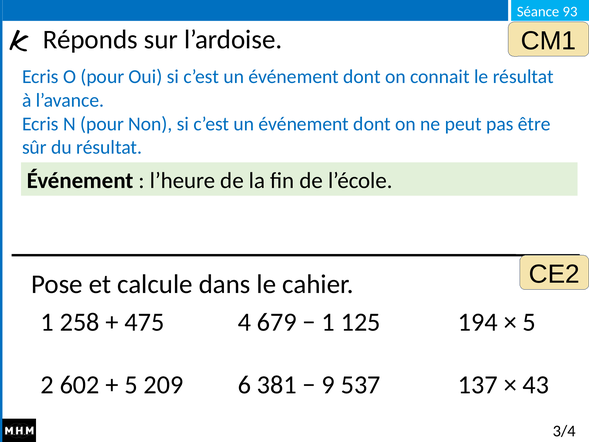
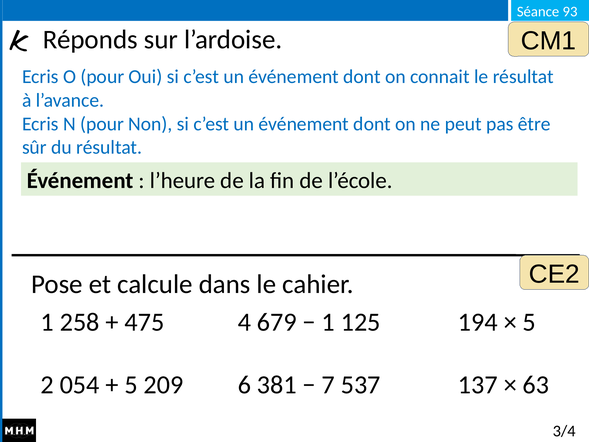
602: 602 -> 054 (80, 385)
9: 9 -> 7 (328, 385)
43: 43 -> 63 (536, 385)
